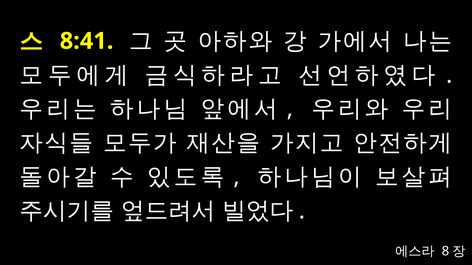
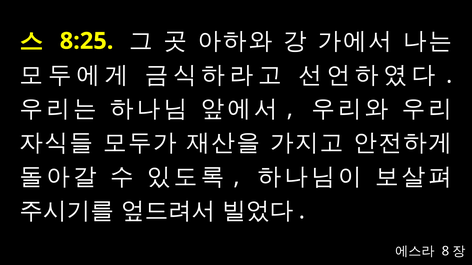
8:41: 8:41 -> 8:25 (87, 41)
